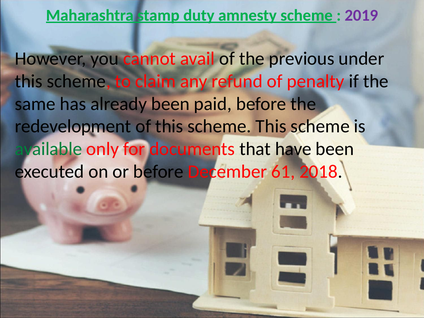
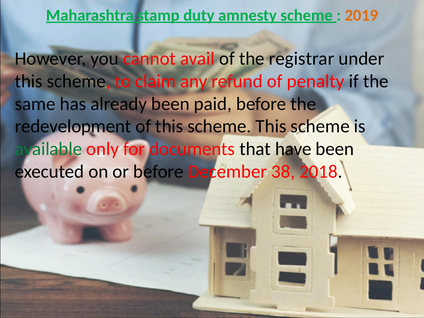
2019 colour: purple -> orange (361, 15)
previous: previous -> registrar (302, 59)
61: 61 -> 38 (283, 172)
